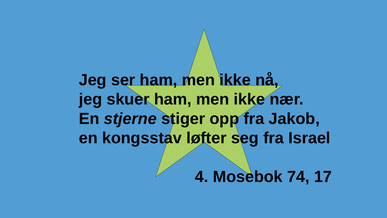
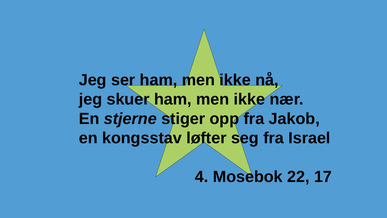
74: 74 -> 22 (298, 177)
